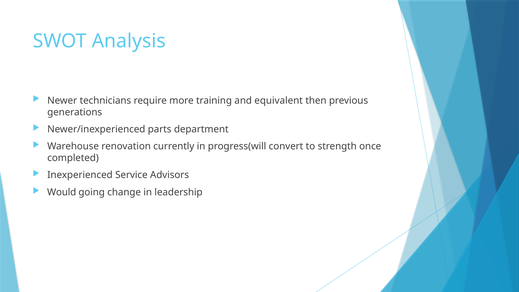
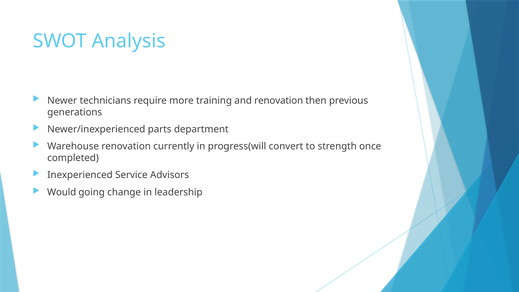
and equivalent: equivalent -> renovation (279, 100)
